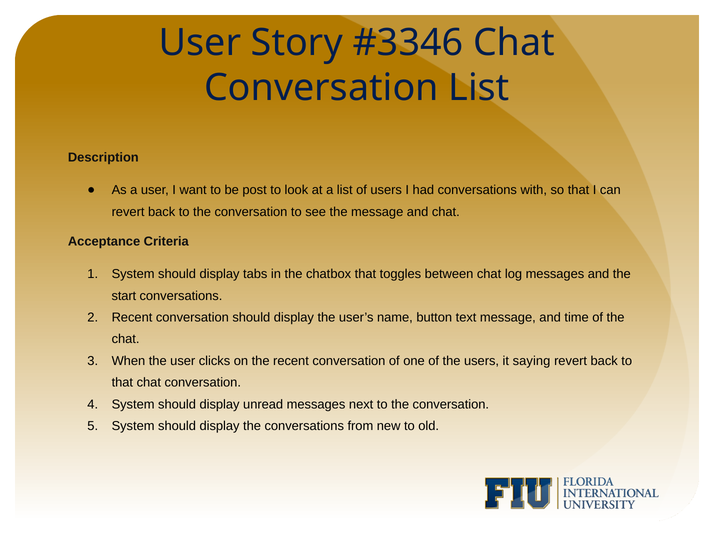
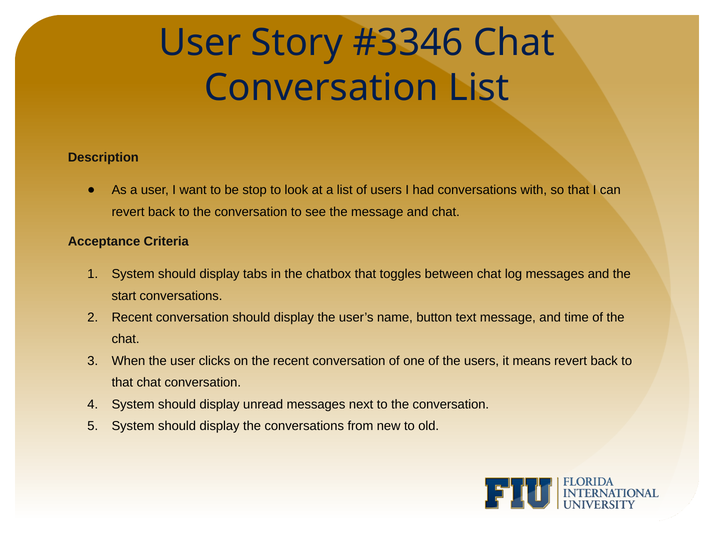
post: post -> stop (255, 190)
saying: saying -> means (532, 361)
